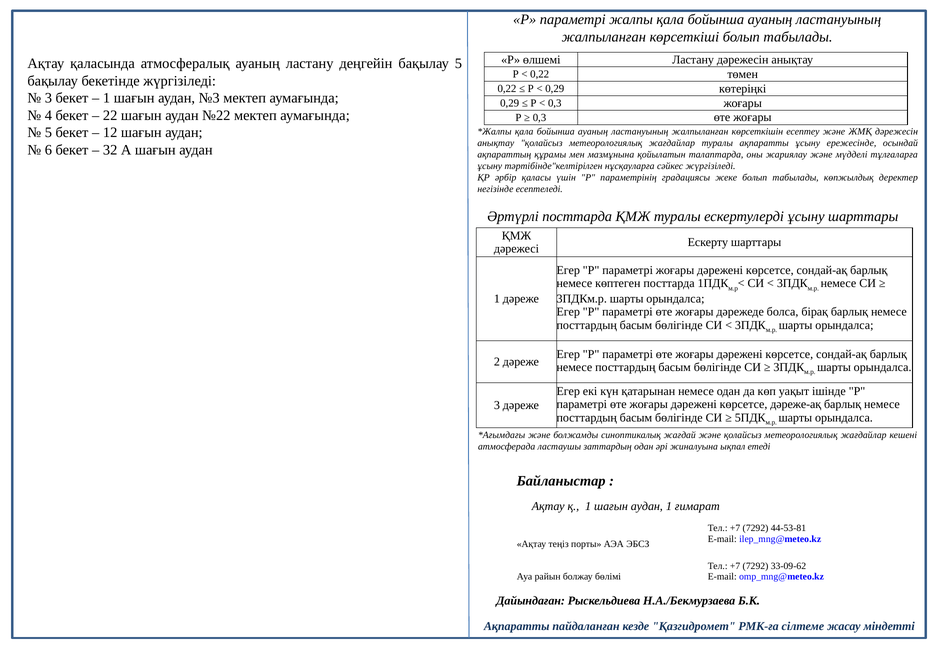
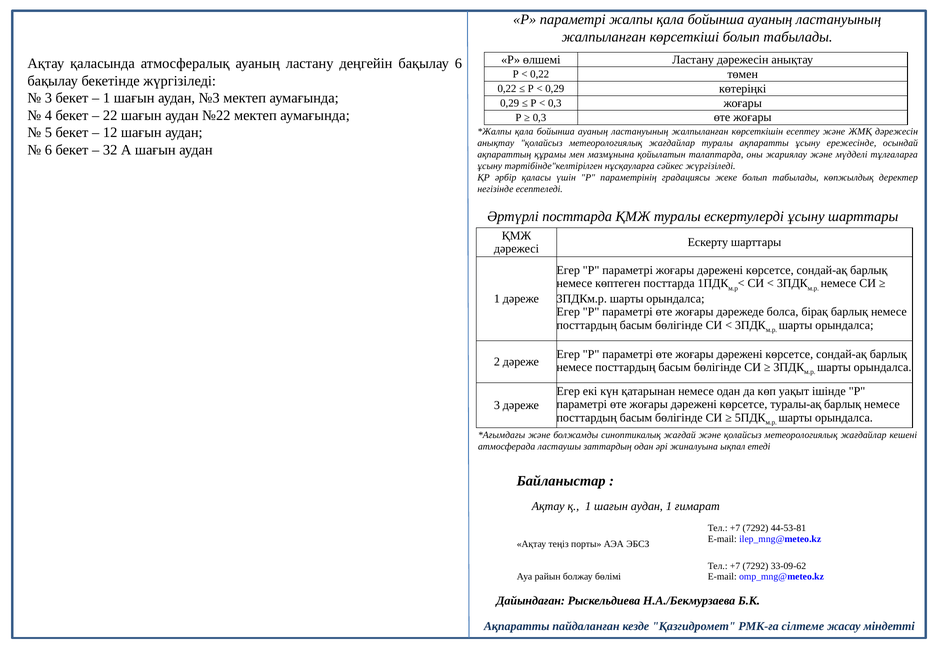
бақылау 5: 5 -> 6 (458, 63)
дәреже-ақ: дәреже-ақ -> туралы-ақ (796, 405)
